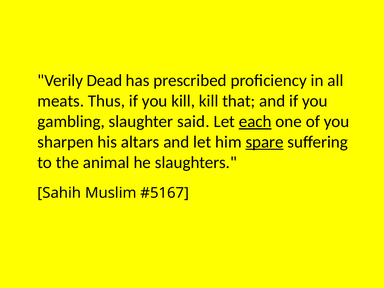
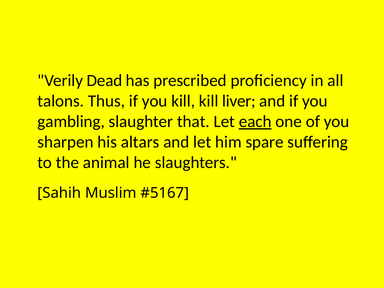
meats: meats -> talons (61, 101)
that: that -> liver (239, 101)
said: said -> that (193, 122)
spare underline: present -> none (265, 142)
